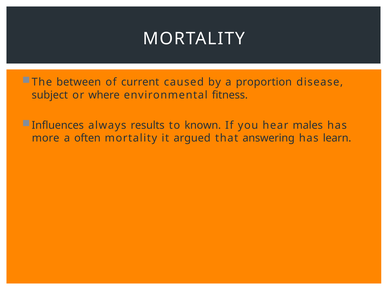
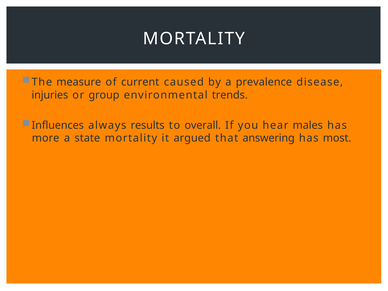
between: between -> measure (79, 82)
proportion: proportion -> prevalence (264, 82)
subject: subject -> injuries (50, 95)
where: where -> group (104, 95)
fitness: fitness -> trends (230, 95)
known: known -> overall (203, 125)
often: often -> state (87, 138)
learn: learn -> most (337, 138)
